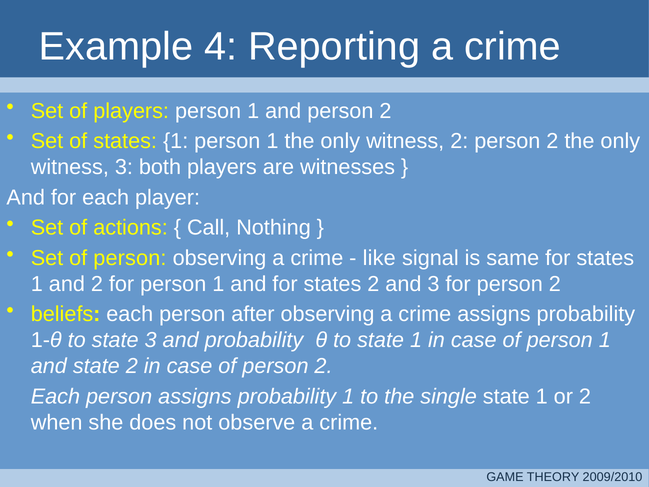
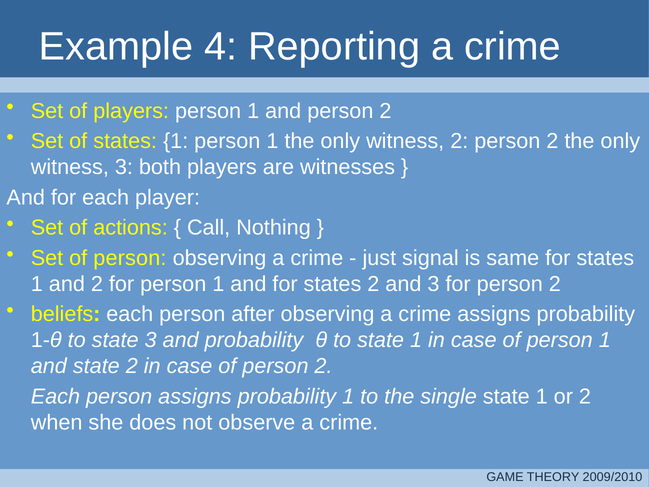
like: like -> just (379, 258)
